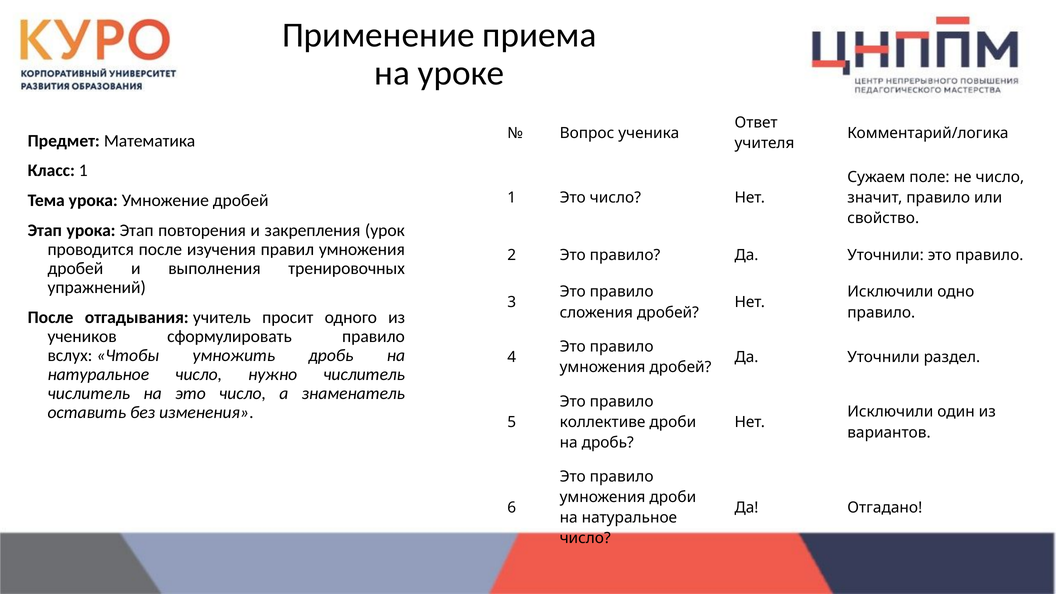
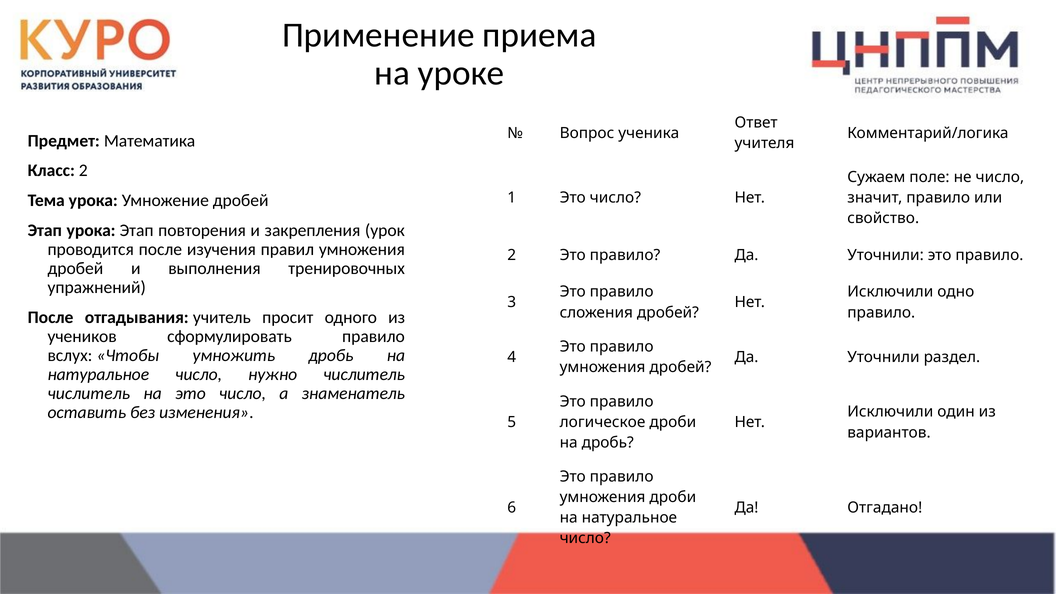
Класс 1: 1 -> 2 (83, 171)
коллективе: коллективе -> логическое (603, 422)
